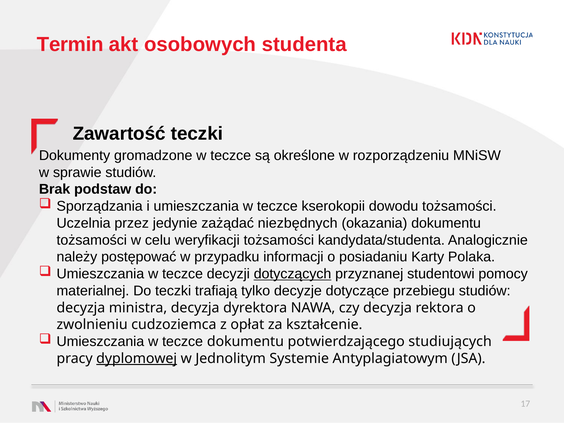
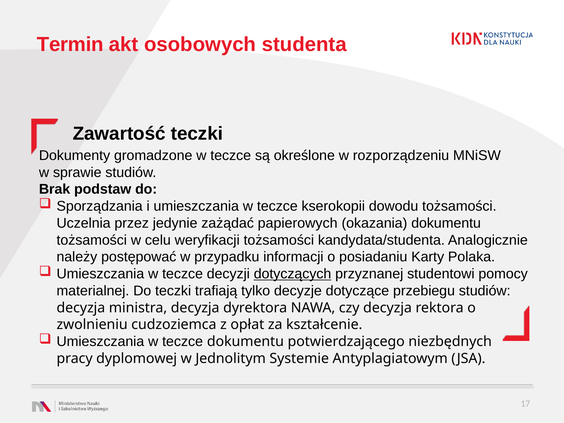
niezbędnych: niezbędnych -> papierowych (298, 223)
studiujących: studiujących -> niezbędnych (450, 342)
dyplomowej underline: present -> none (137, 358)
